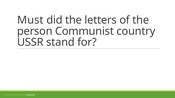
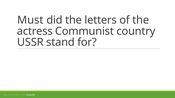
person: person -> actress (35, 31)
